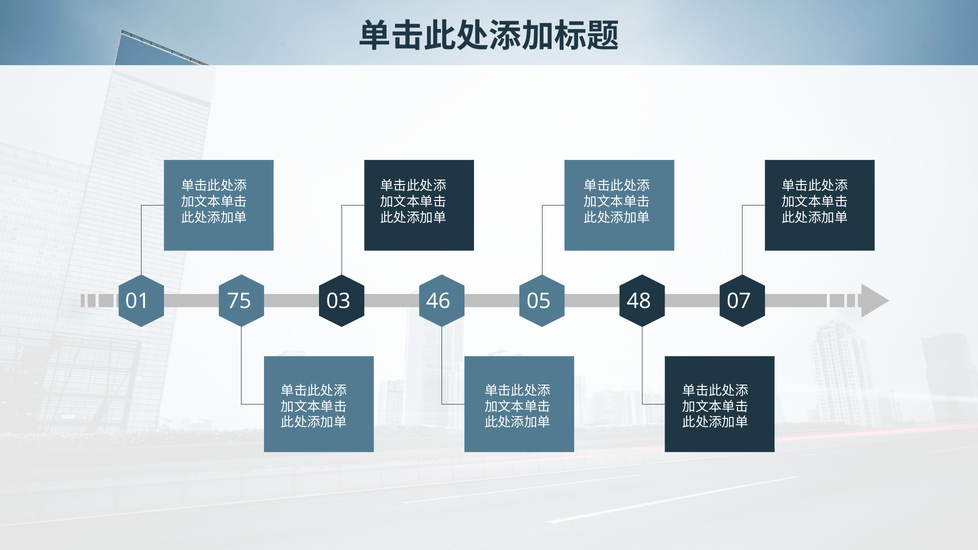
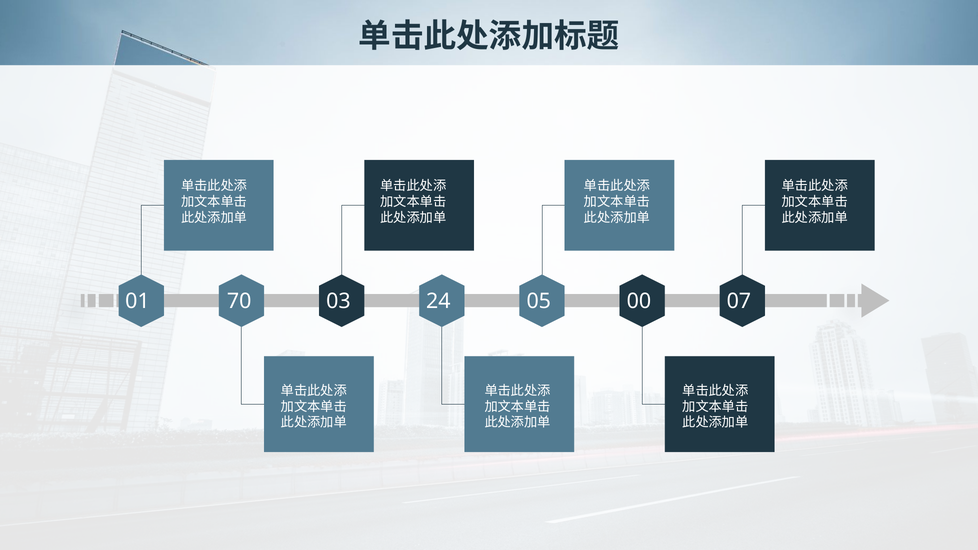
75: 75 -> 70 (239, 301)
46: 46 -> 24 (438, 301)
48: 48 -> 00 (639, 301)
